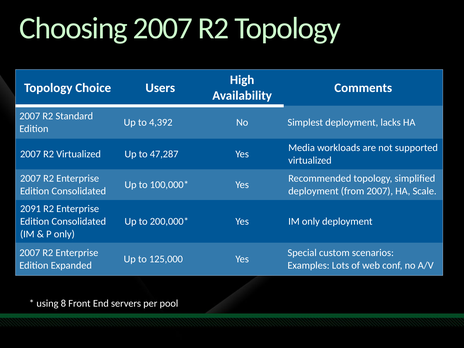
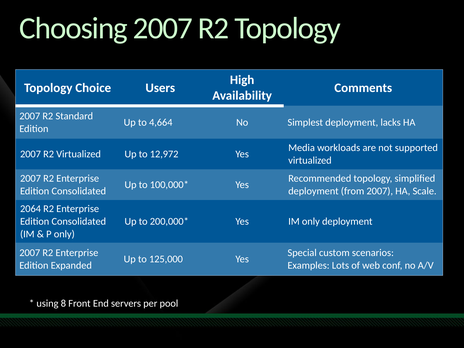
4,392: 4,392 -> 4,664 (161, 122)
47,287: 47,287 -> 12,972 (164, 154)
2091: 2091 -> 2064 (31, 209)
